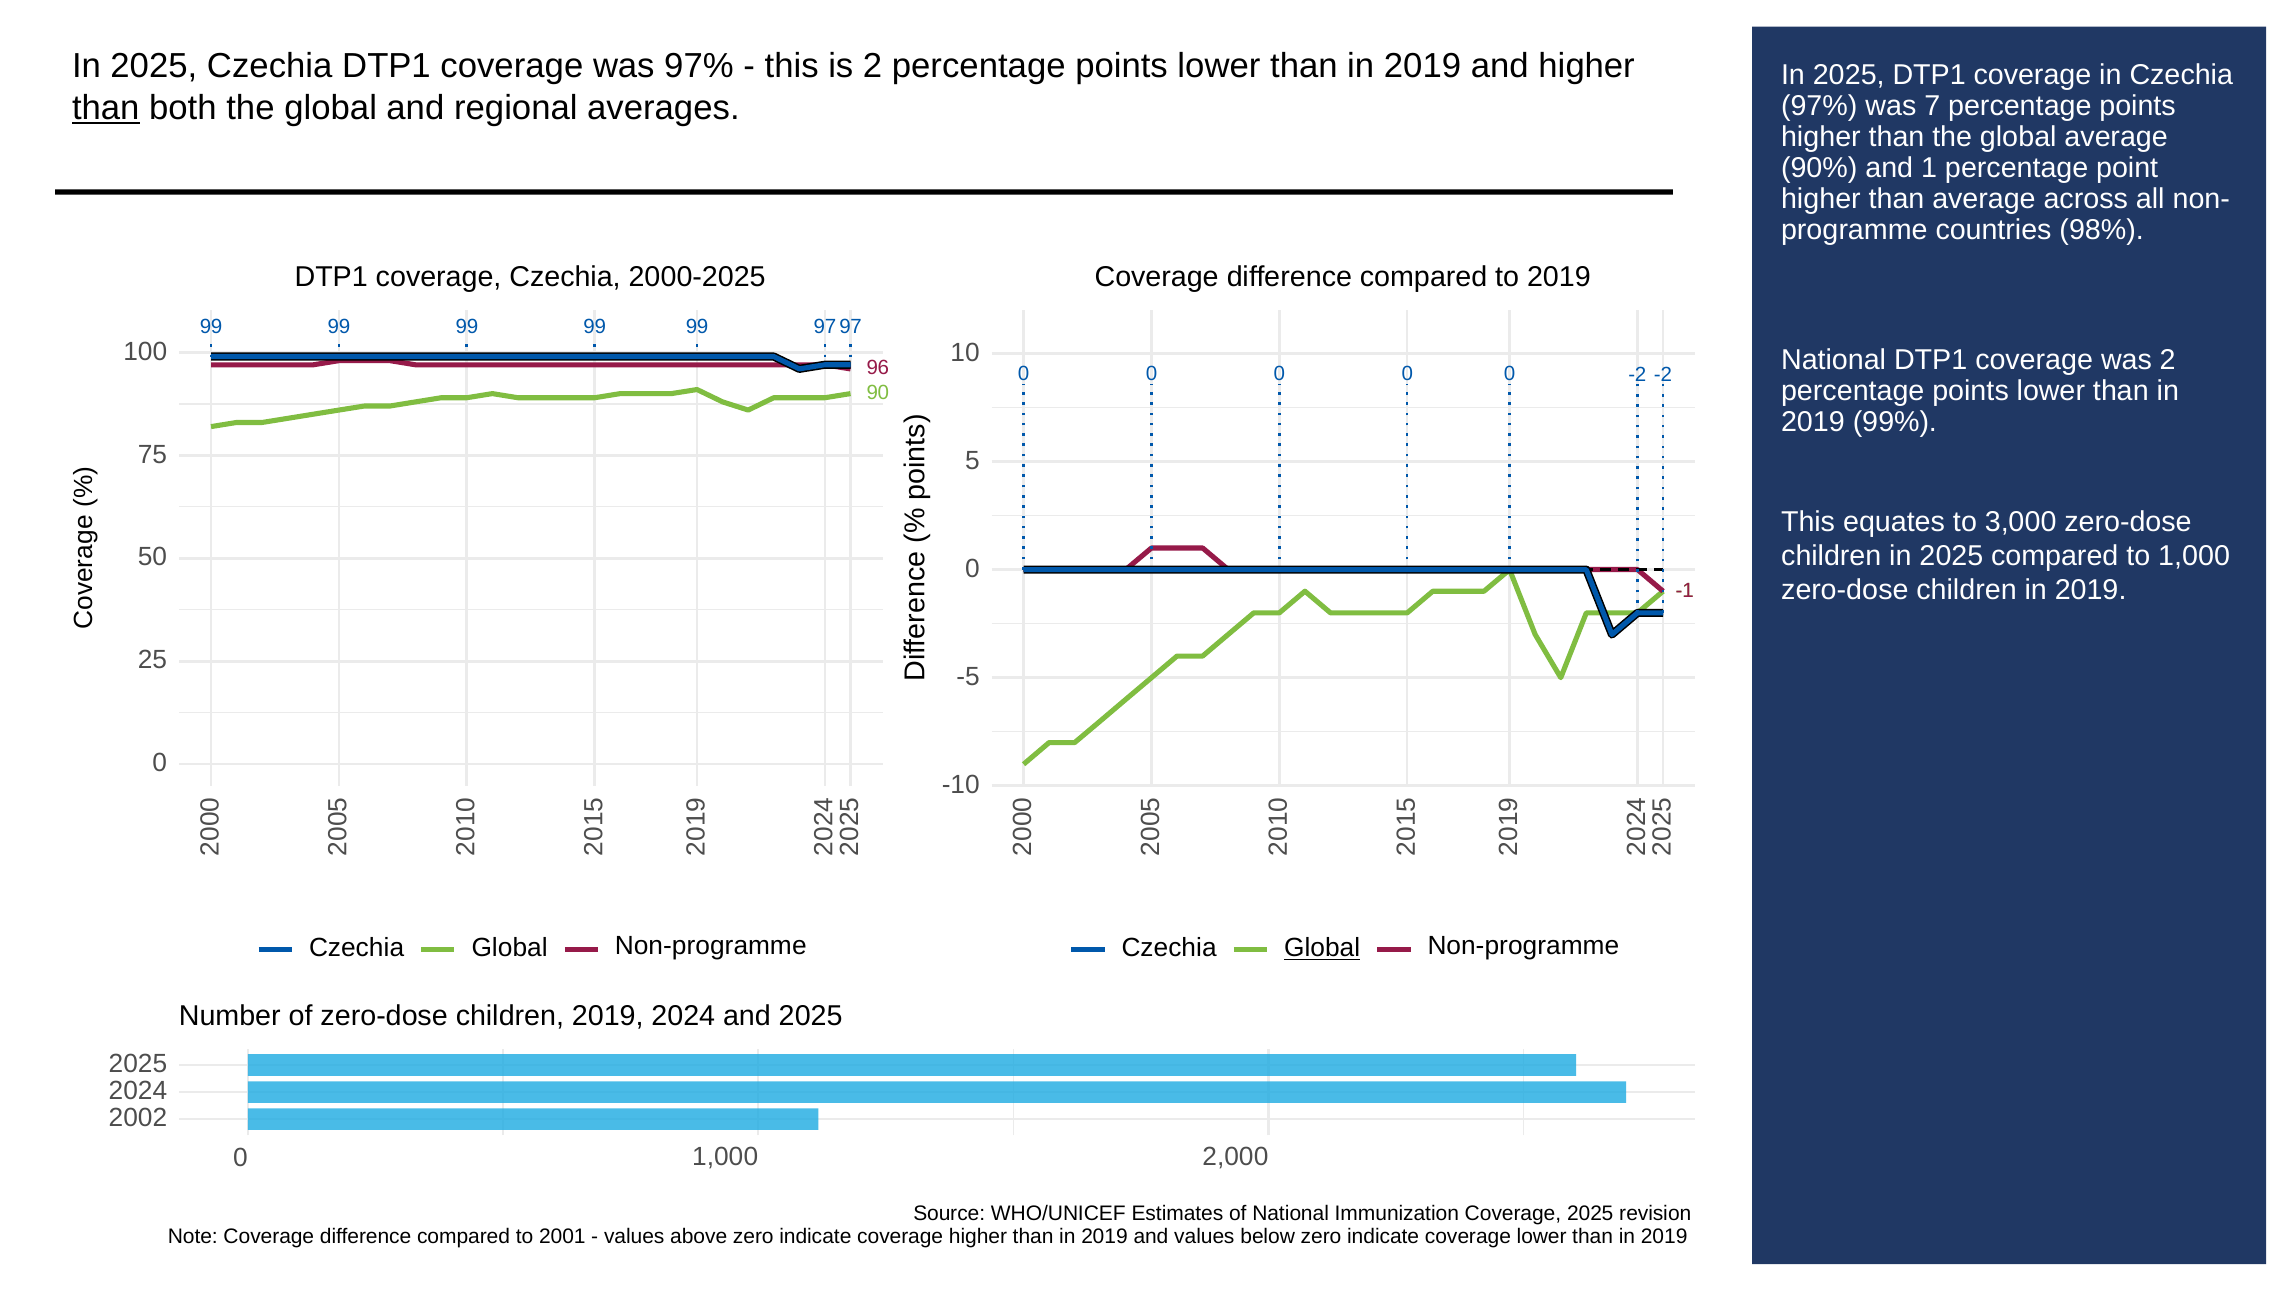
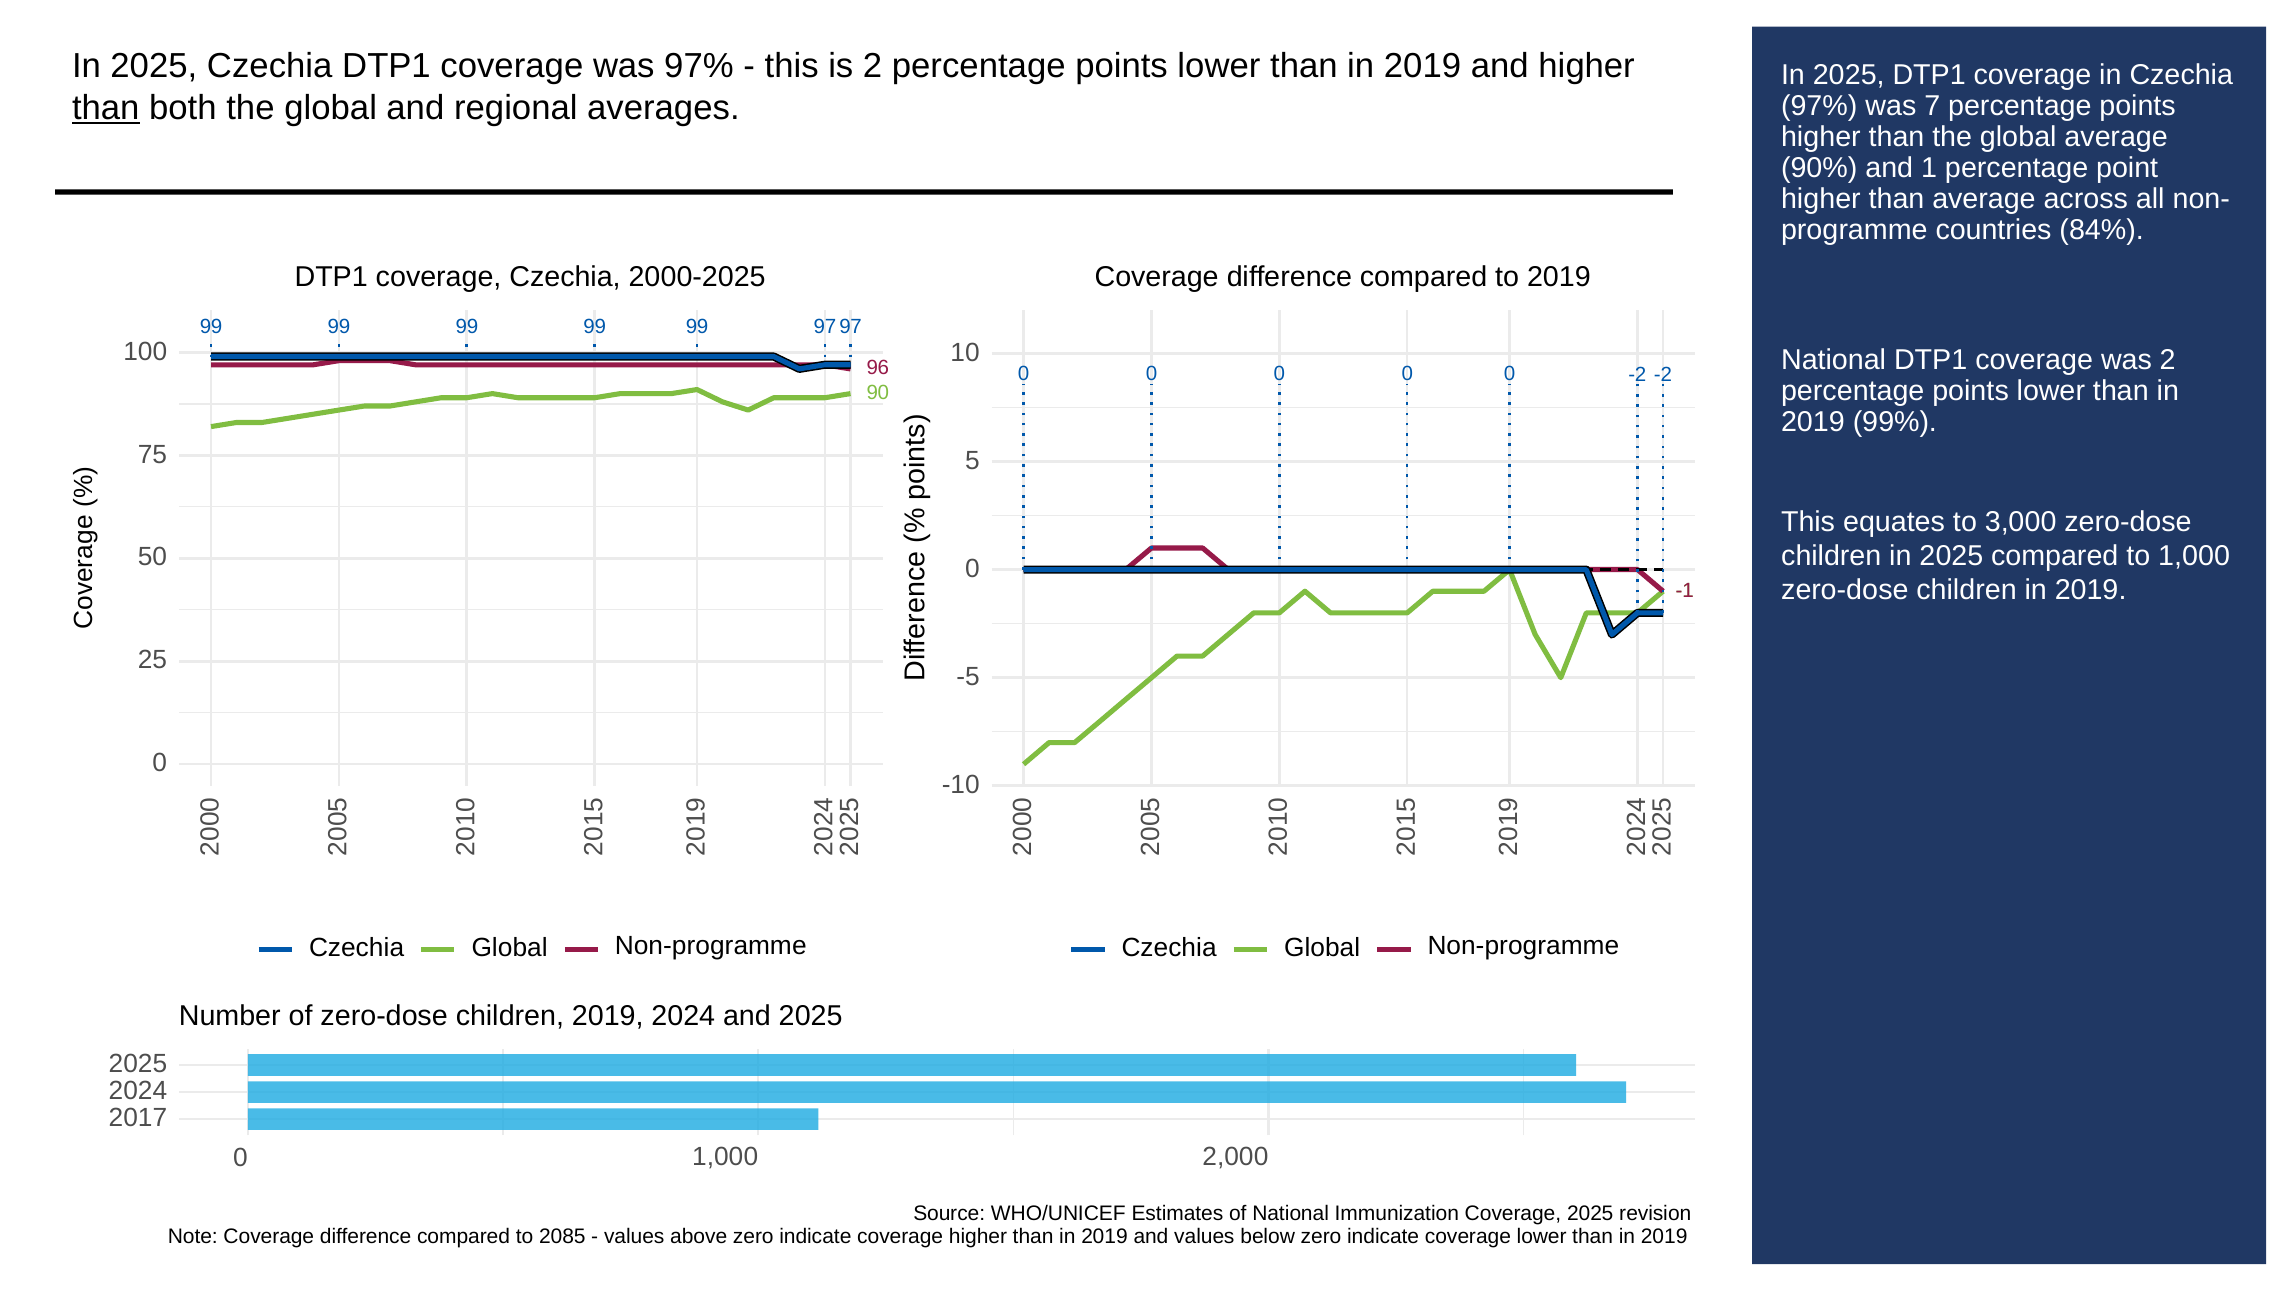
98%: 98% -> 84% (2102, 230)
Global underline: present -> none (1322, 948)
2002: 2002 -> 2017 (138, 1118)
2001: 2001 -> 2085 (562, 1236)
